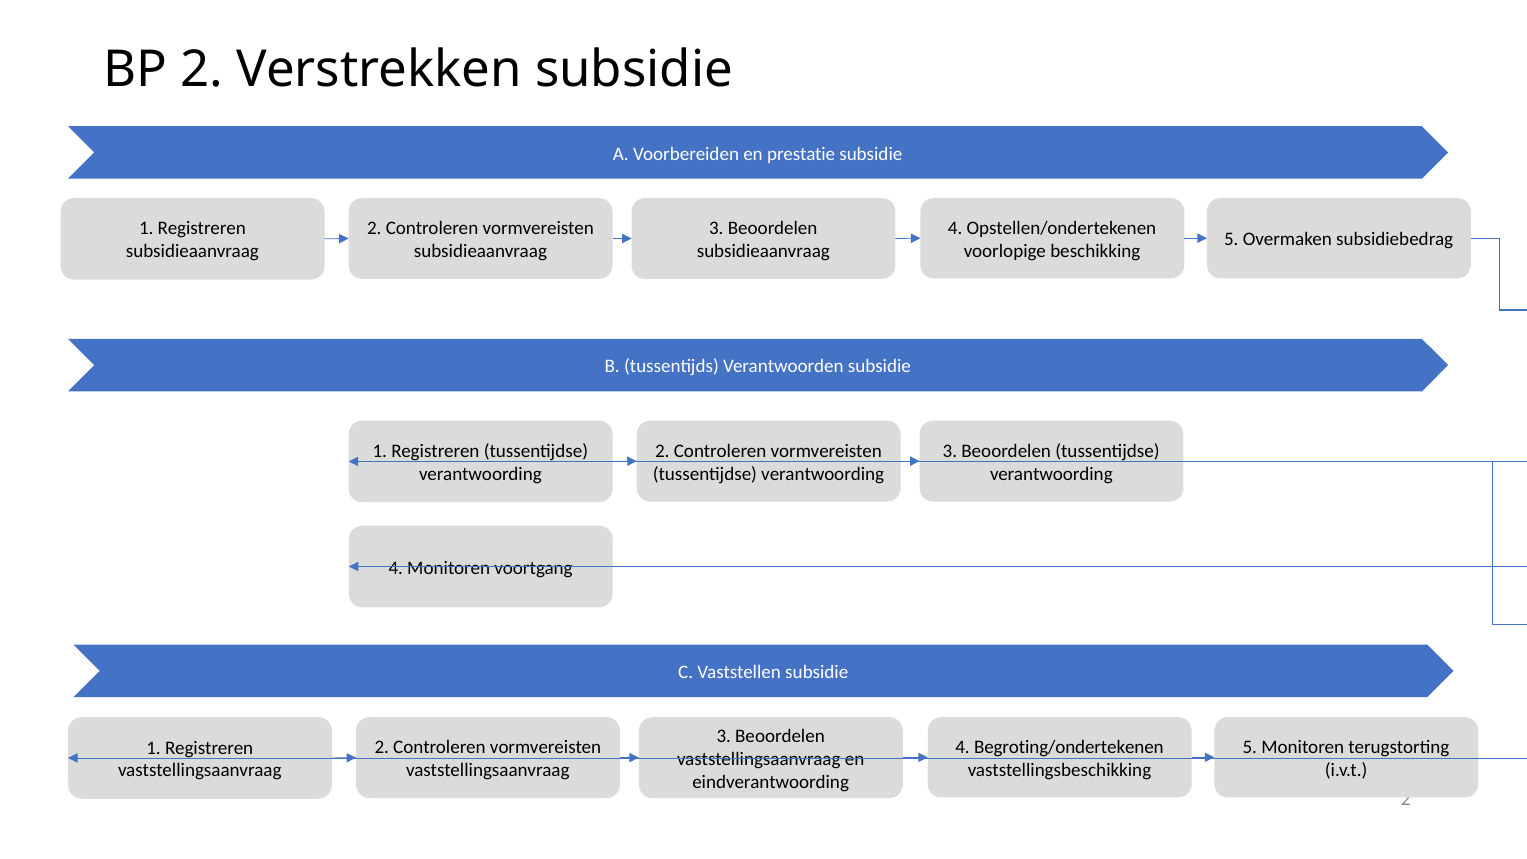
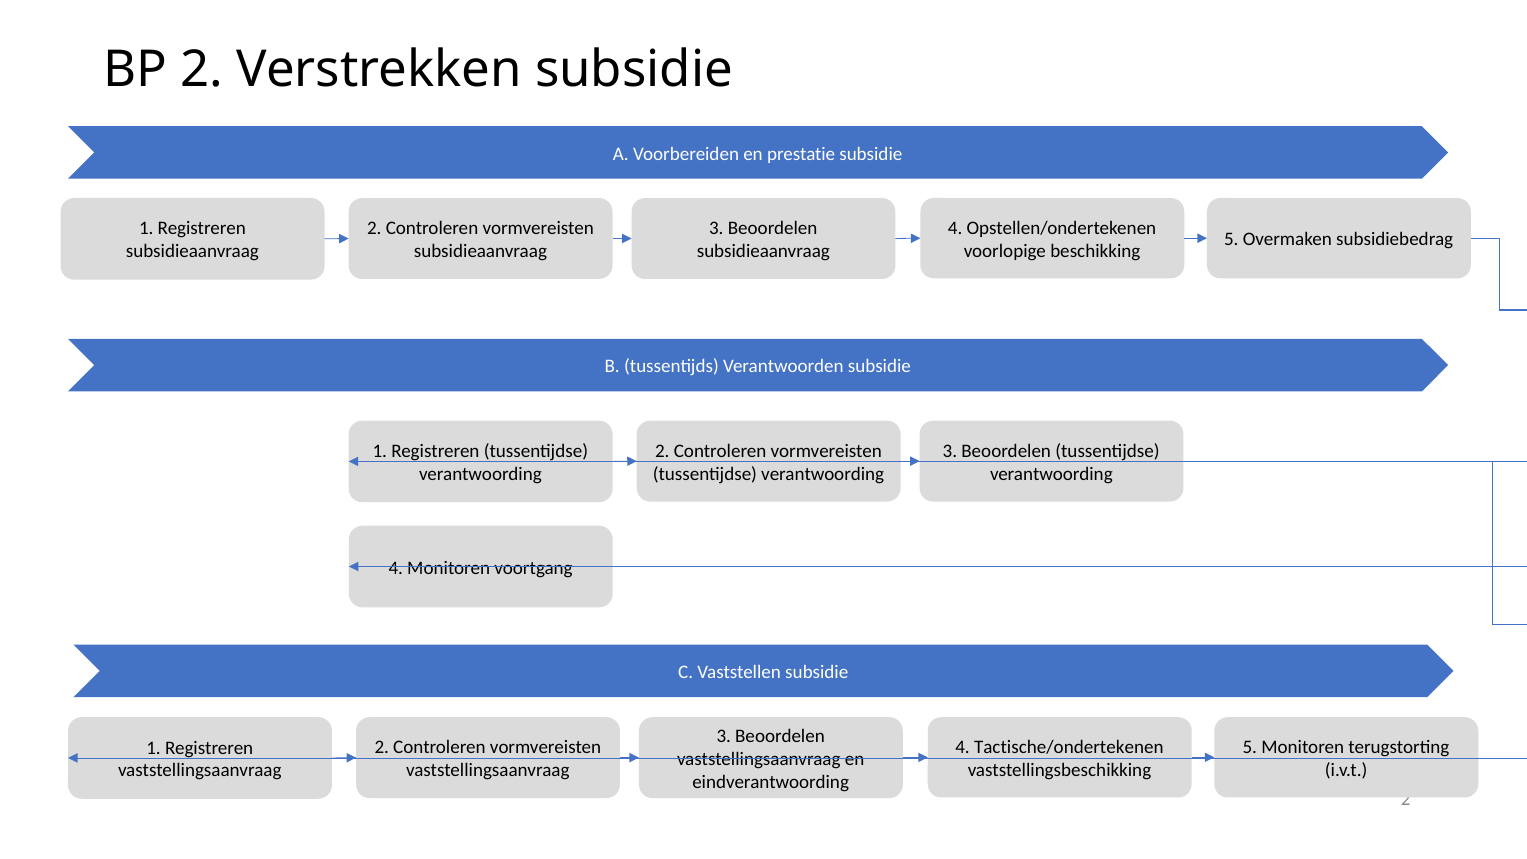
Begroting/ondertekenen: Begroting/ondertekenen -> Tactische/ondertekenen (1069, 747)
